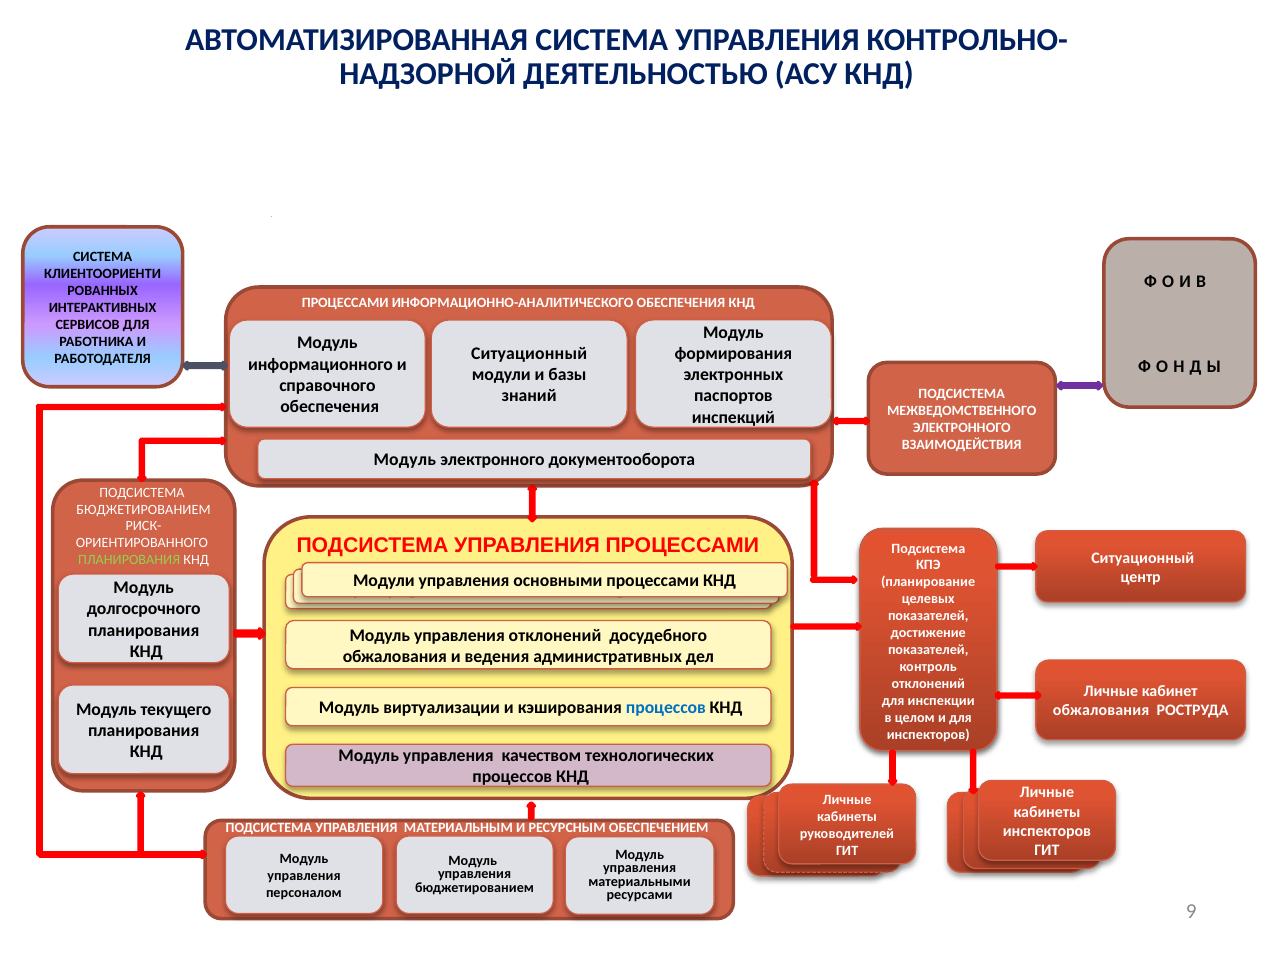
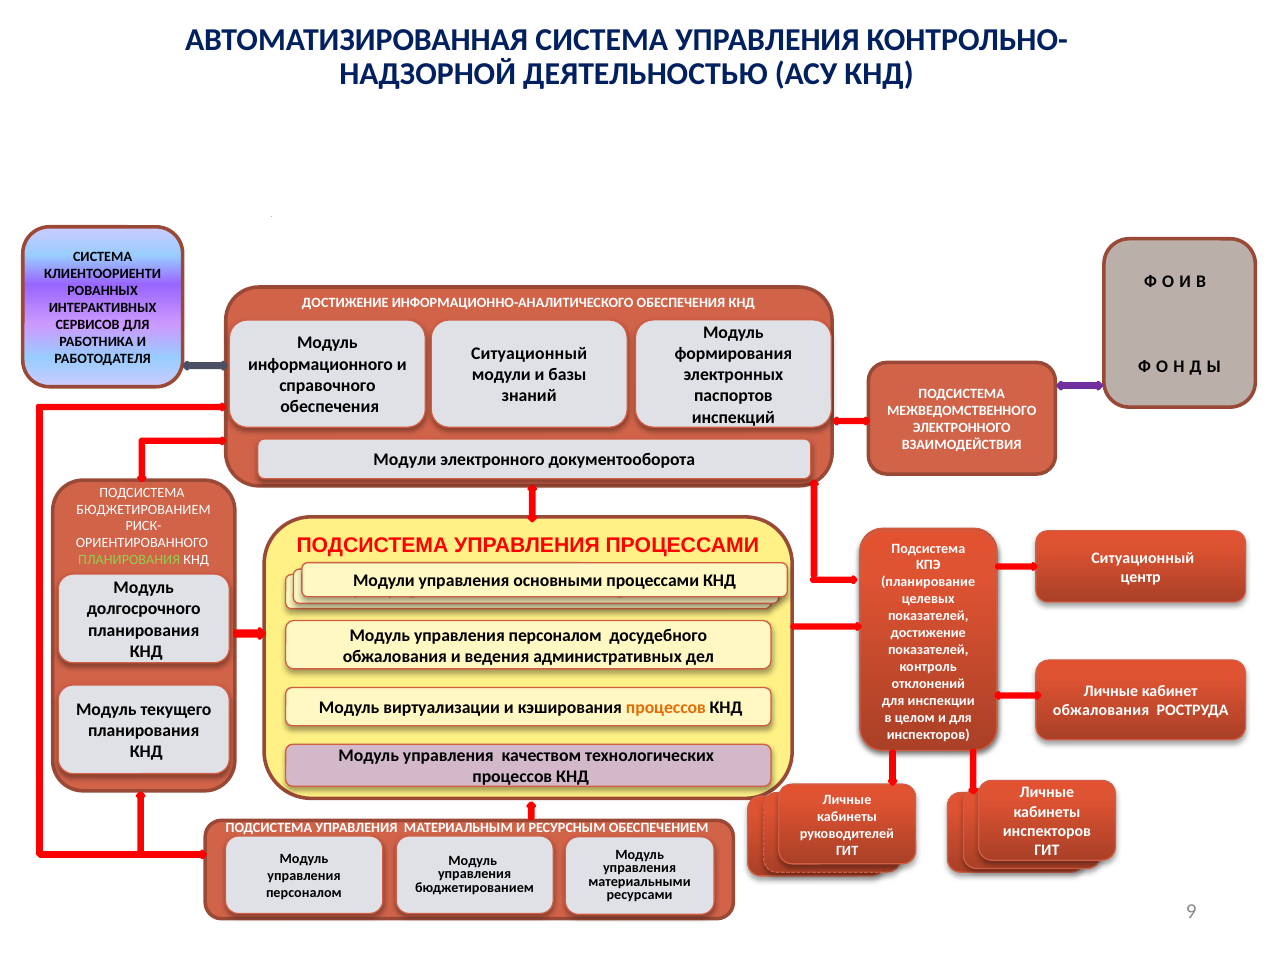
ПРОЦЕССАМИ: ПРОЦЕССАМИ -> ДОСТИЖЕНИЕ (345, 302)
Модуль: Модуль -> Модули (405, 460)
отклонений: отклонений -> персоналом (555, 635)
процессов colour: blue -> orange (666, 708)
